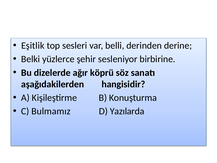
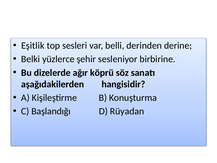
Bulmamız: Bulmamız -> Başlandığı (51, 111)
Yazılarda: Yazılarda -> Rüyadan (127, 111)
